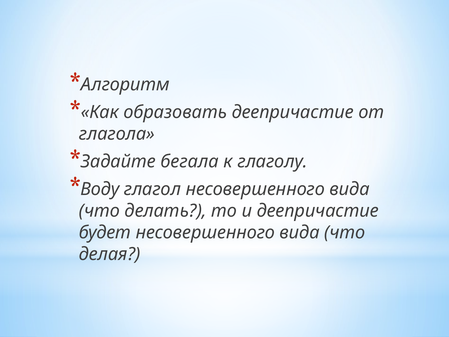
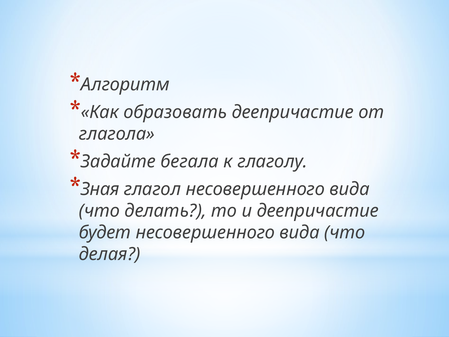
Воду: Воду -> Зная (100, 189)
